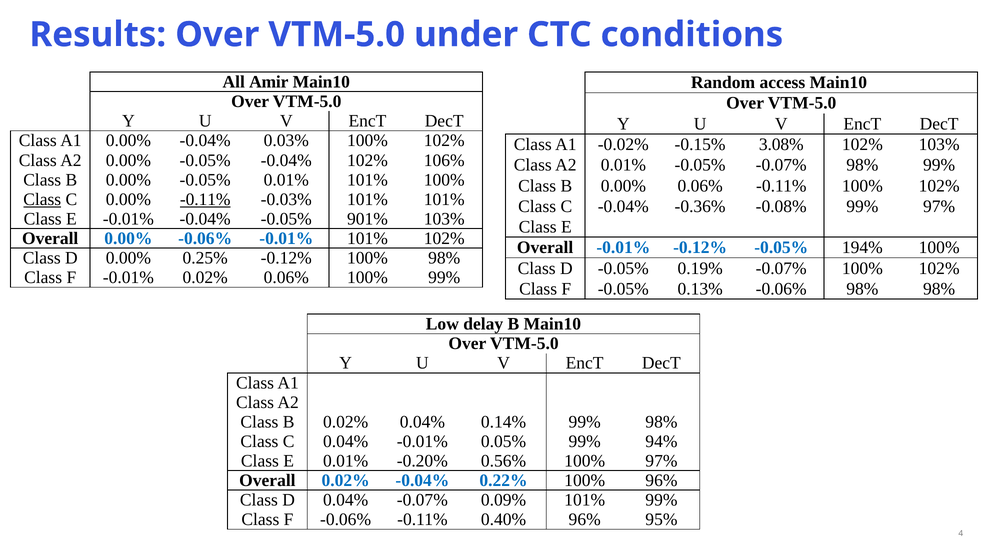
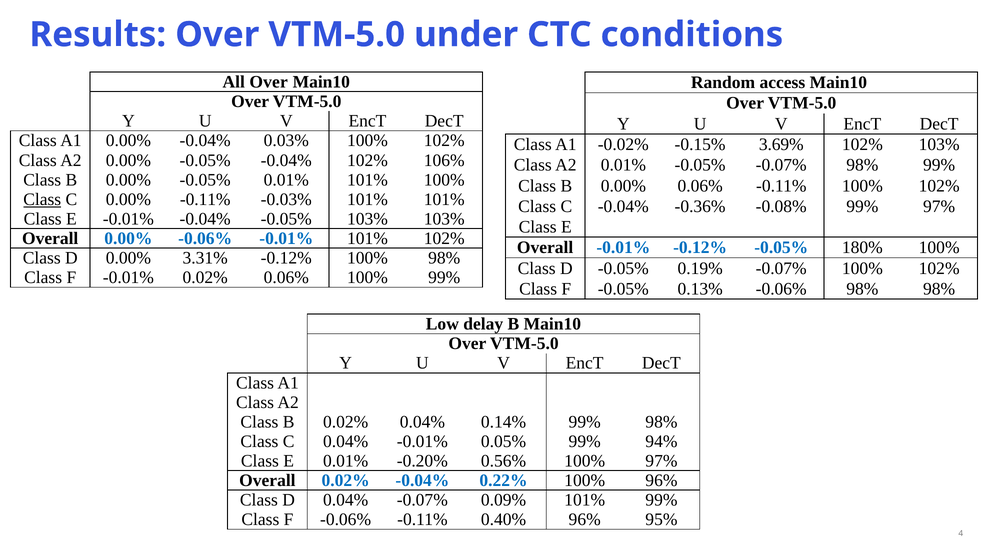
All Amir: Amir -> Over (269, 82)
3.08%: 3.08% -> 3.69% (781, 144)
-0.11% underline: present -> none (205, 199)
-0.05% 901%: 901% -> 103% (367, 219)
194%: 194% -> 180% (862, 248)
0.25%: 0.25% -> 3.31% (205, 258)
